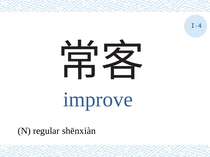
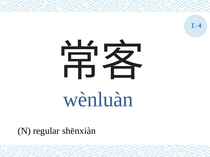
improve: improve -> wènluàn (98, 100)
